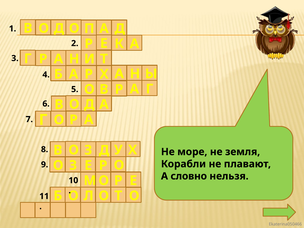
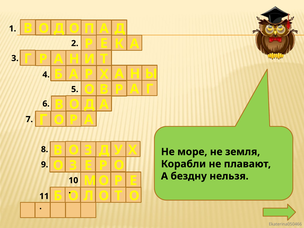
словно: словно -> бездну (189, 176)
